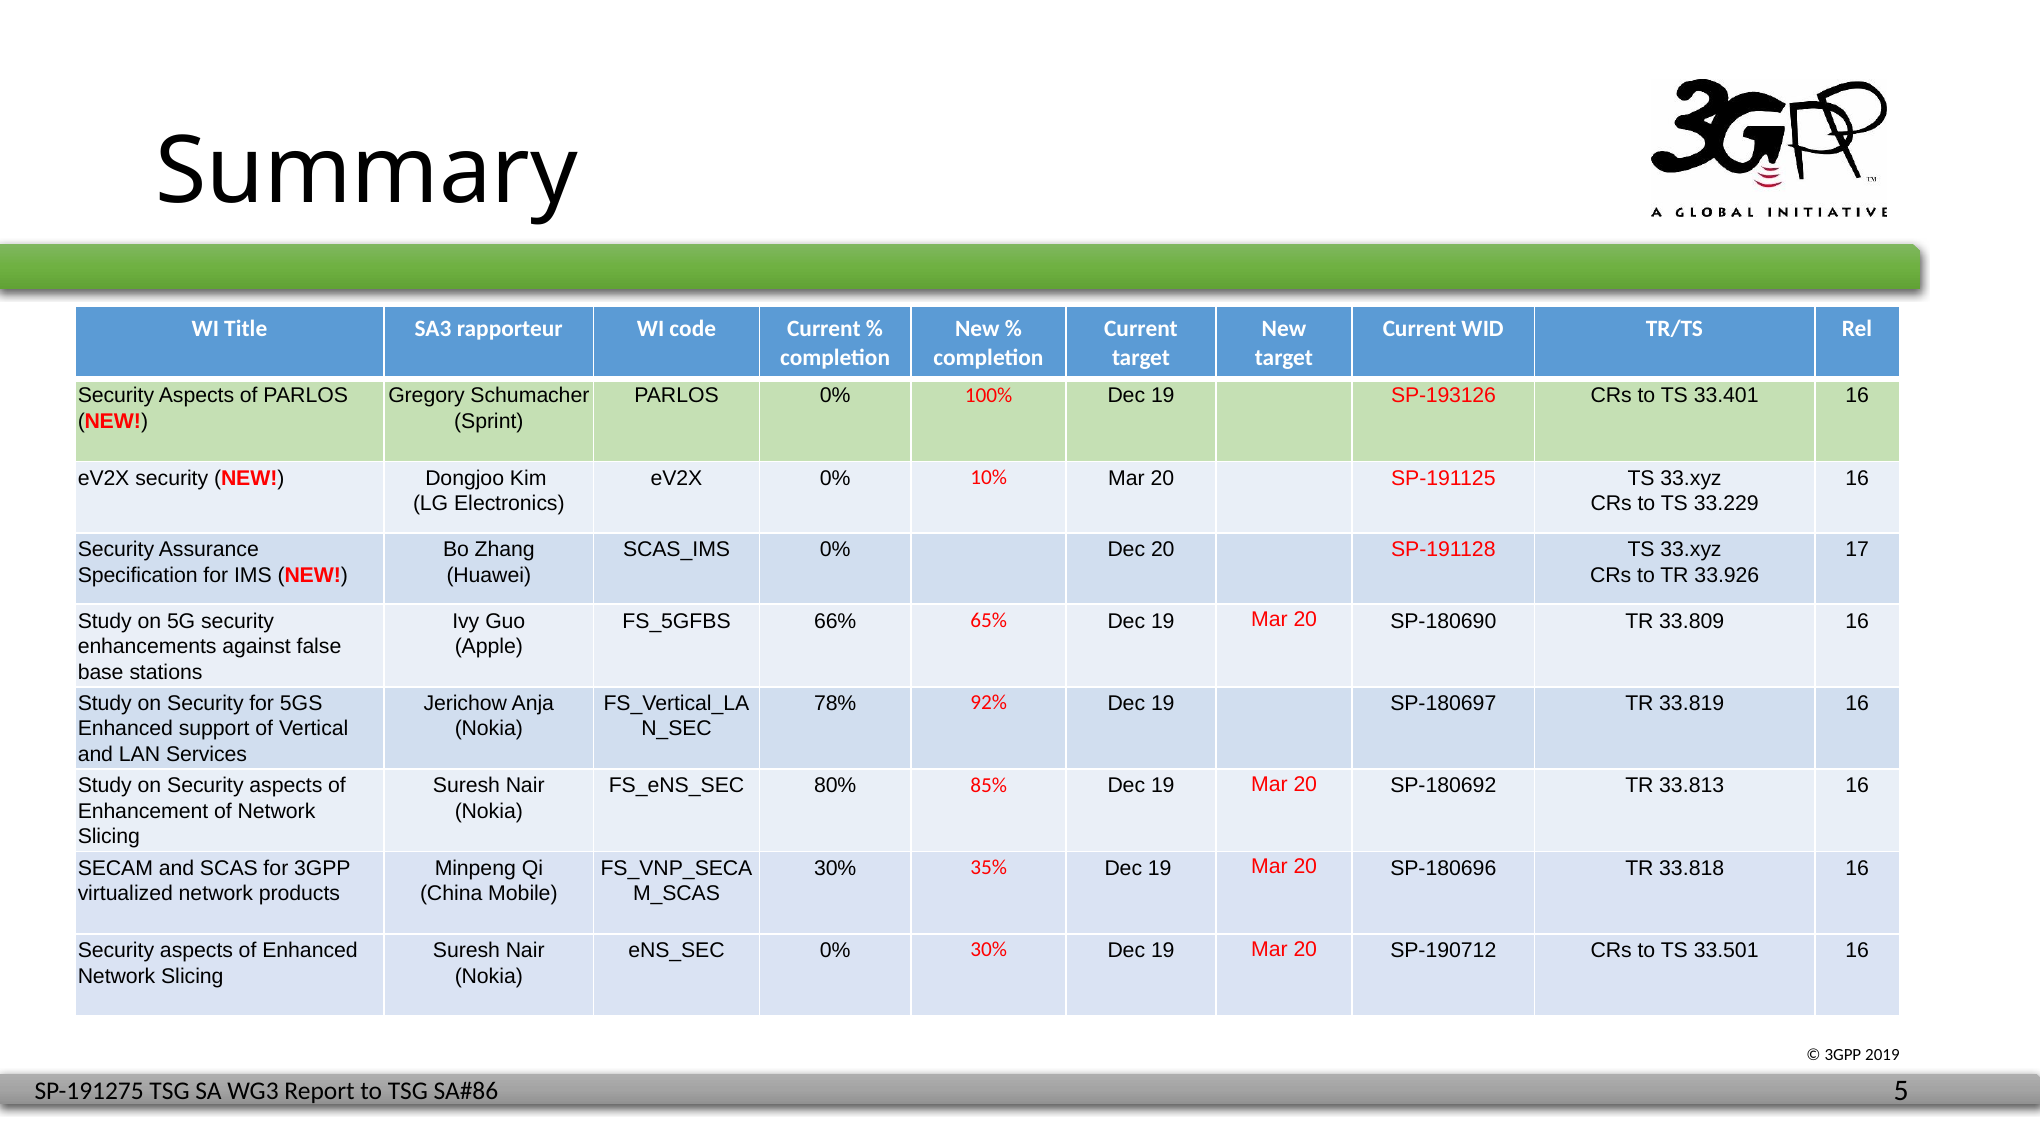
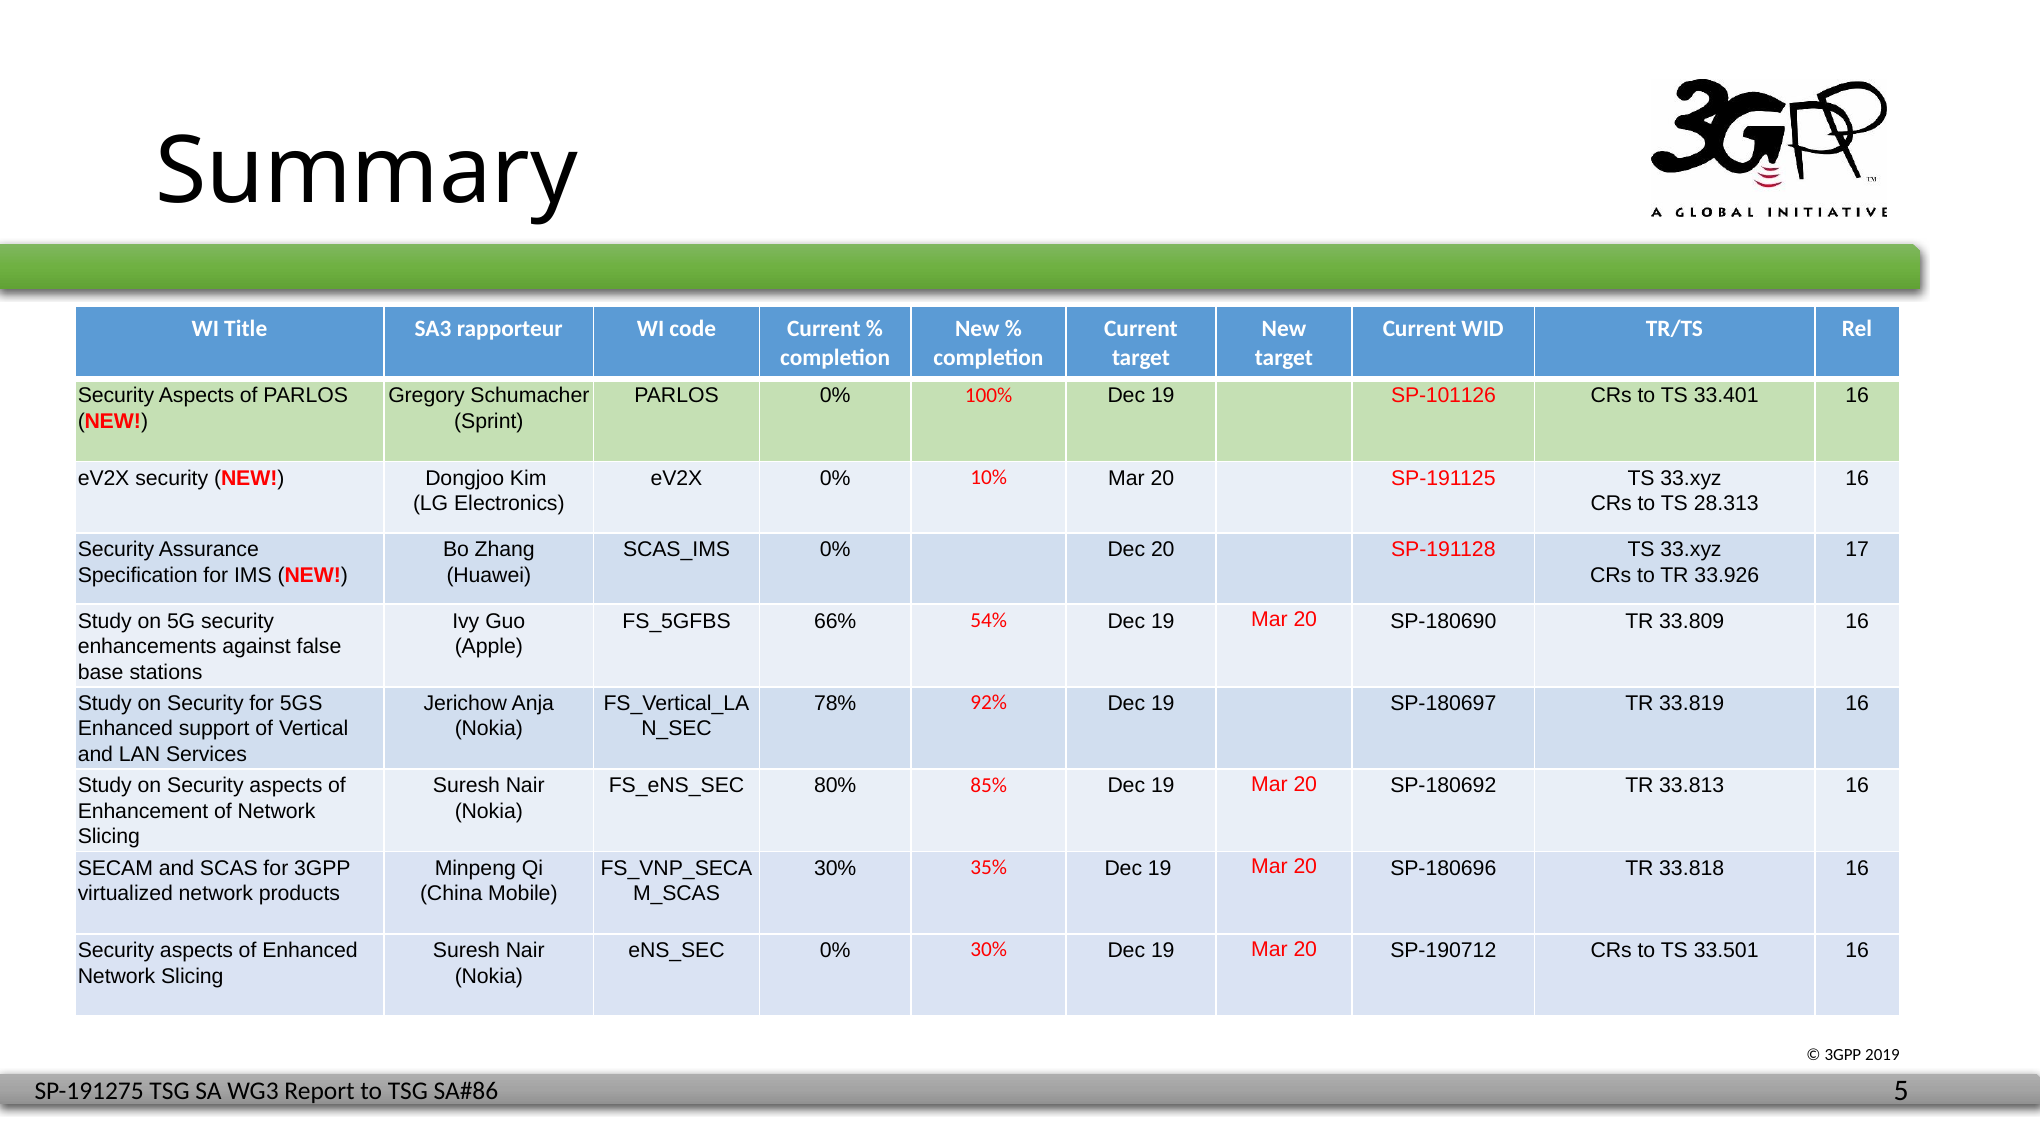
SP-193126: SP-193126 -> SP-101126 (1444, 396)
33.229: 33.229 -> 28.313 (1726, 504)
65%: 65% -> 54% (989, 620)
